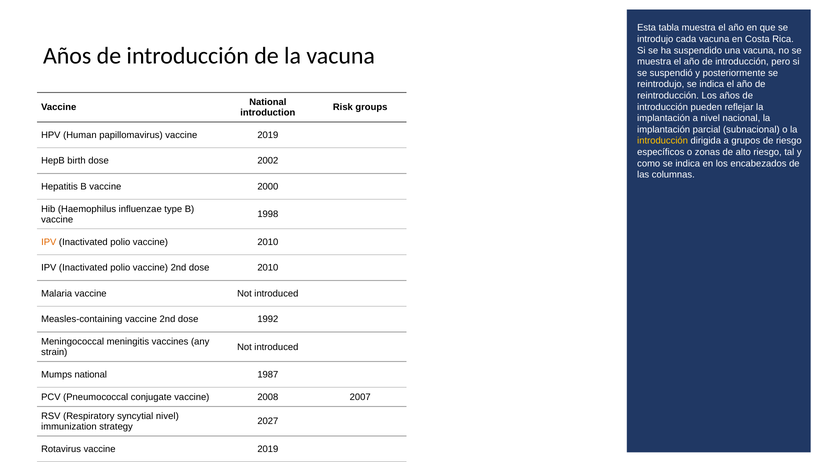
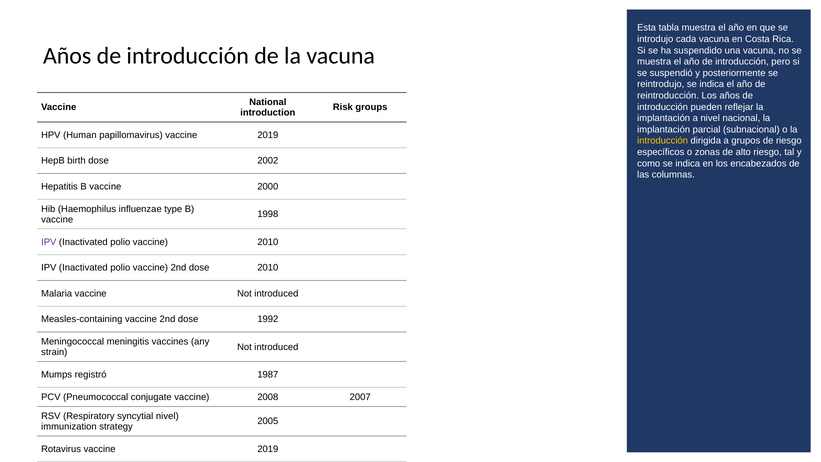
IPV colour: orange -> purple (49, 242)
Mumps national: national -> registró (91, 374)
2027: 2027 -> 2005 (268, 421)
